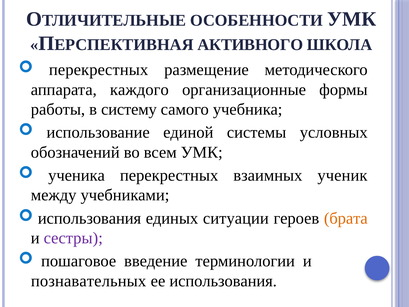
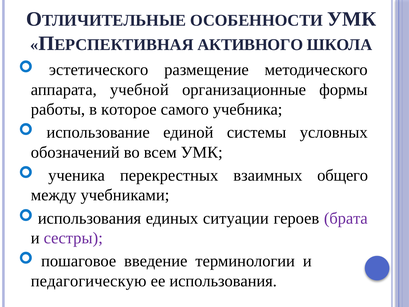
перекрестных: перекрестных -> эстетического (99, 70)
каждого: каждого -> учебной (139, 90)
систему: систему -> которое (129, 109)
ученик: ученик -> общего (343, 175)
брата colour: orange -> purple (346, 218)
познавательных: познавательных -> педагогическую (89, 281)
